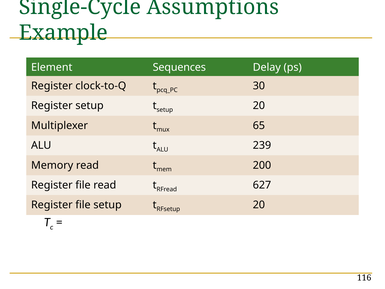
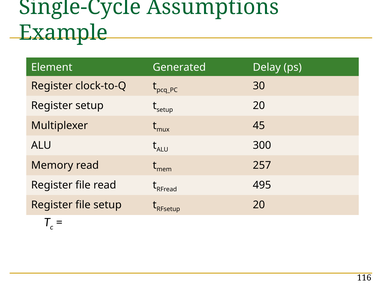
Sequences: Sequences -> Generated (179, 67)
65: 65 -> 45 (259, 125)
239: 239 -> 300 (262, 145)
200: 200 -> 257 (262, 165)
627: 627 -> 495 (262, 185)
